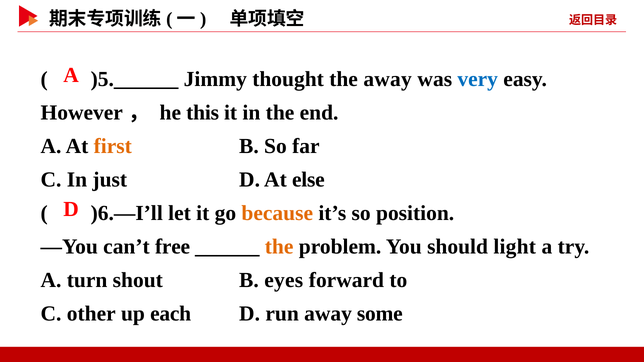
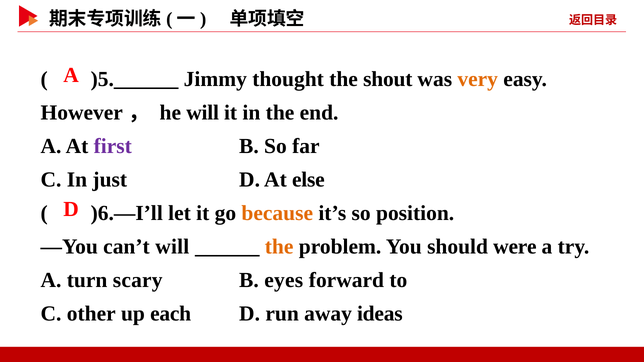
the away: away -> shout (388, 79)
very colour: blue -> orange (478, 79)
he this: this -> will (203, 113)
first colour: orange -> purple (113, 146)
can’t free: free -> will (172, 247)
light: light -> were (515, 247)
shout: shout -> scary (138, 280)
some: some -> ideas (380, 314)
